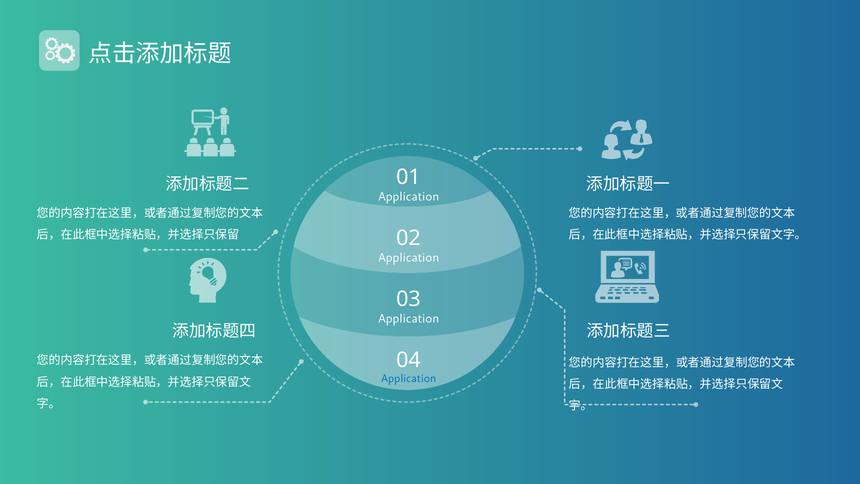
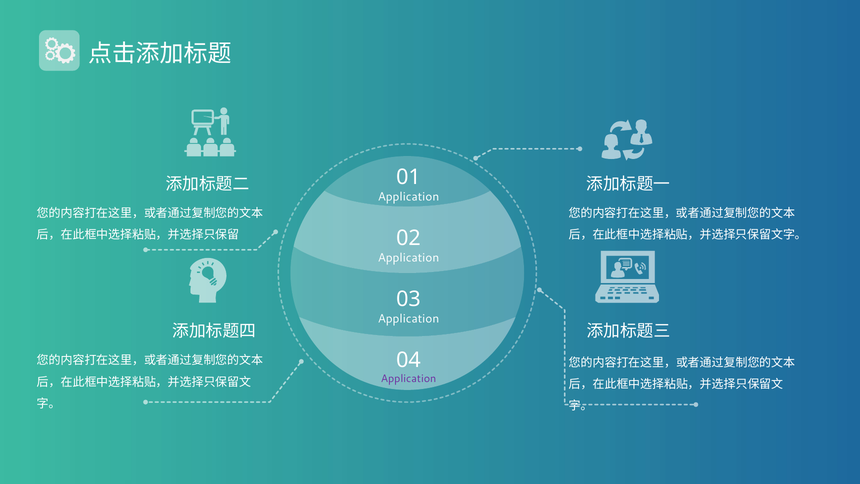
Application colour: blue -> purple (409, 379)
